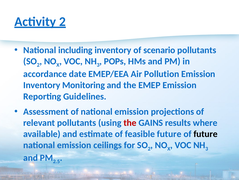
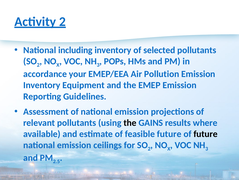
scenario: scenario -> selected (159, 50)
date: date -> your (78, 74)
Monitoring: Monitoring -> Equipment (84, 85)
the colour: red -> black (130, 122)
